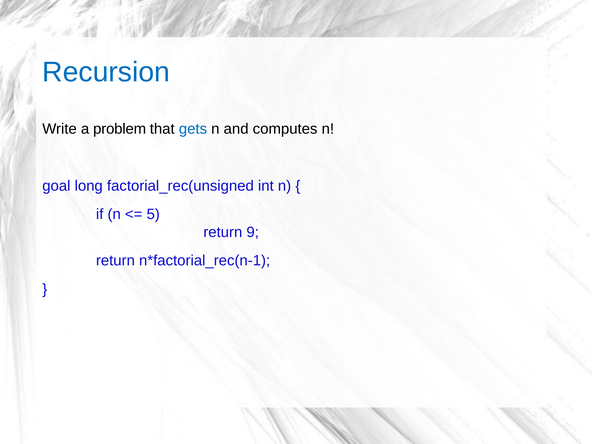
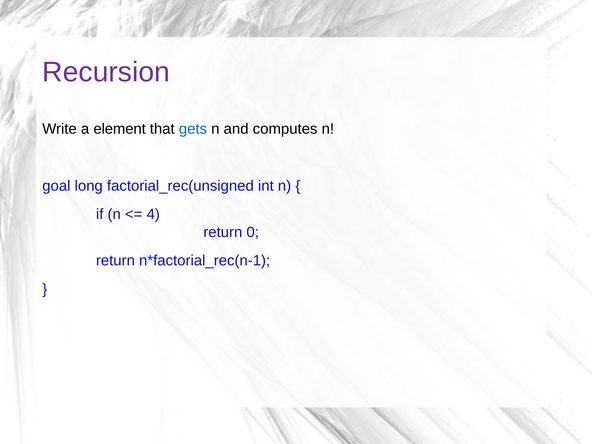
Recursion colour: blue -> purple (106, 72)
problem: problem -> element (120, 129)
5: 5 -> 4 (153, 214)
9: 9 -> 0 (253, 232)
